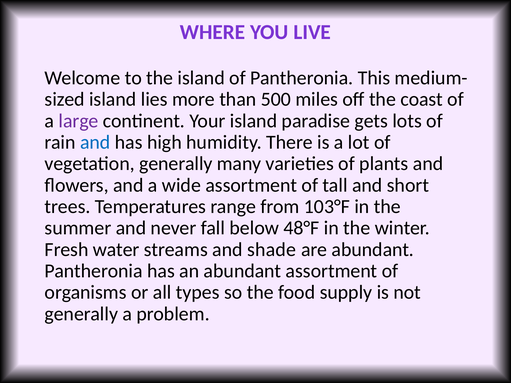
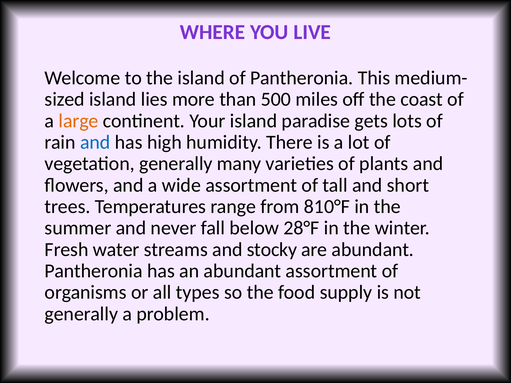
large colour: purple -> orange (79, 121)
103°F: 103°F -> 810°F (327, 207)
48°F: 48°F -> 28°F (301, 228)
shade: shade -> stocky (272, 250)
